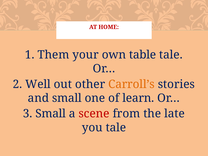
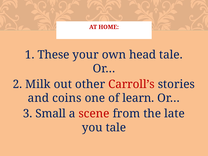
Them: Them -> These (53, 55)
table: table -> head (143, 55)
Well: Well -> Milk (38, 84)
Carroll’s colour: orange -> red (131, 84)
and small: small -> coins (67, 98)
